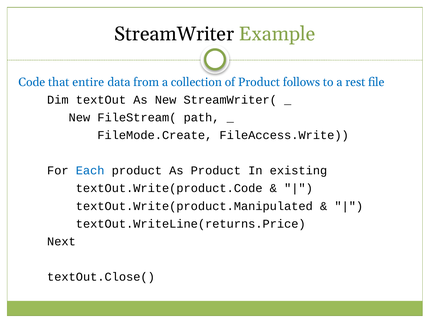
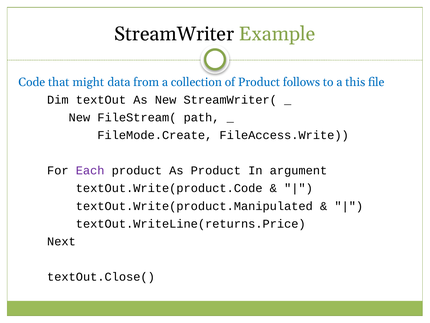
entire: entire -> might (88, 82)
rest: rest -> this (355, 82)
Each colour: blue -> purple (90, 170)
existing: existing -> argument (298, 170)
